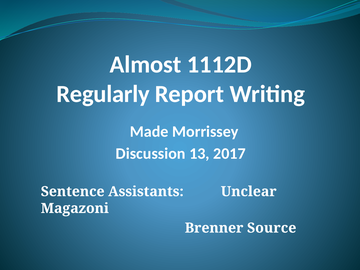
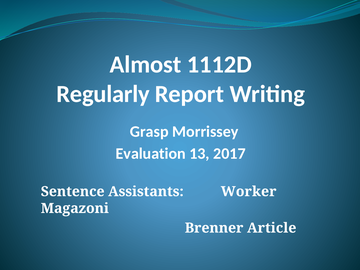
Made: Made -> Grasp (149, 132)
Discussion: Discussion -> Evaluation (151, 154)
Unclear: Unclear -> Worker (249, 192)
Source: Source -> Article (272, 228)
